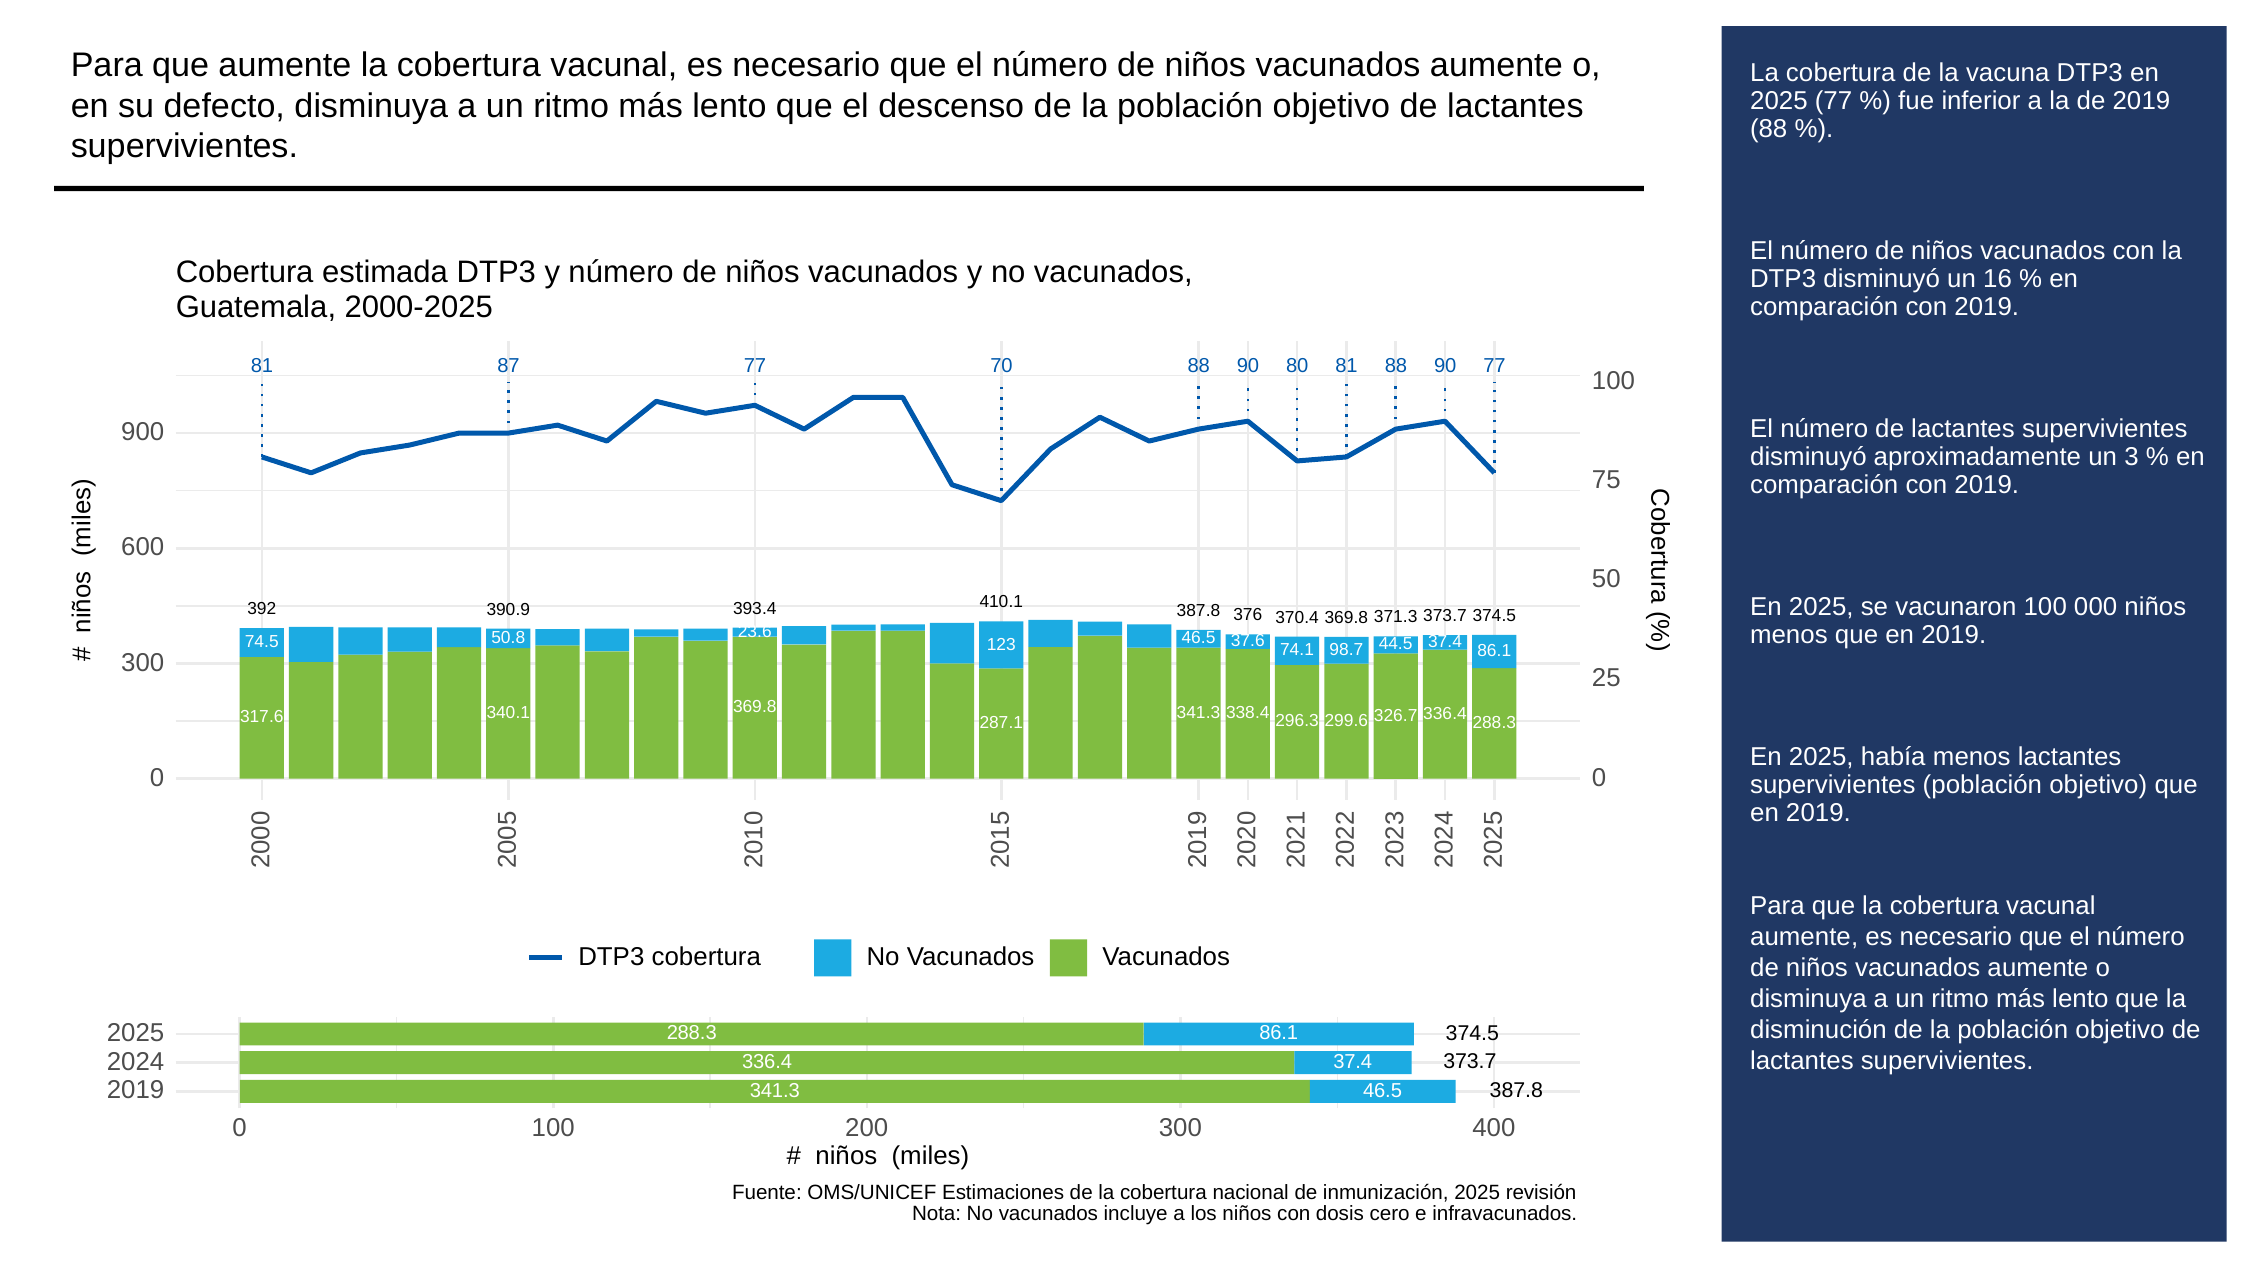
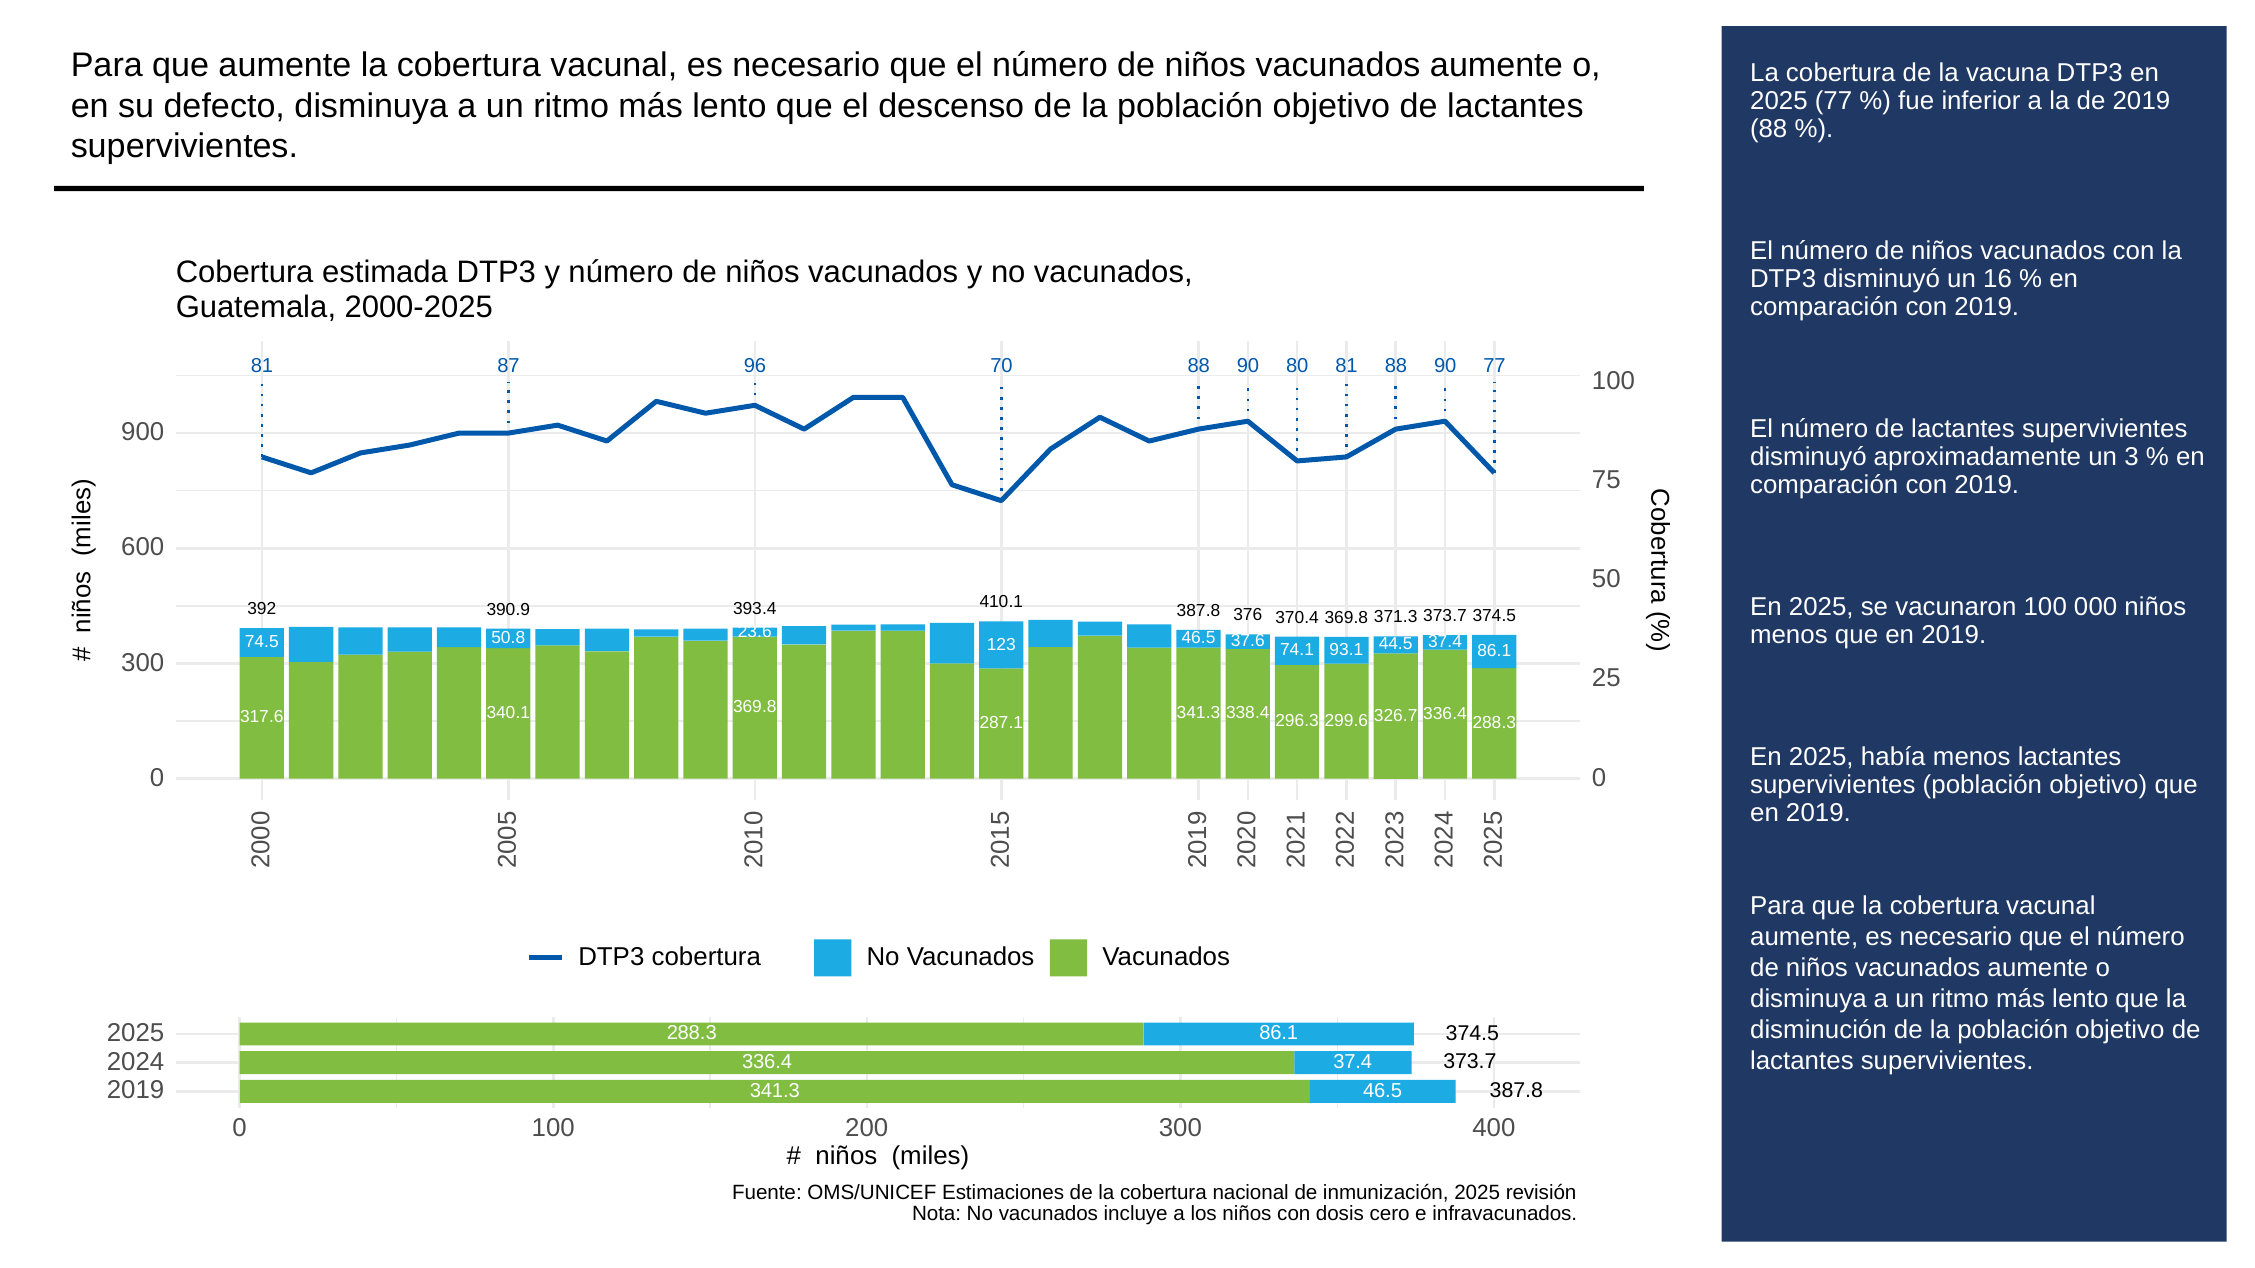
87 77: 77 -> 96 (755, 366)
98.7: 98.7 -> 93.1 (1346, 650)
